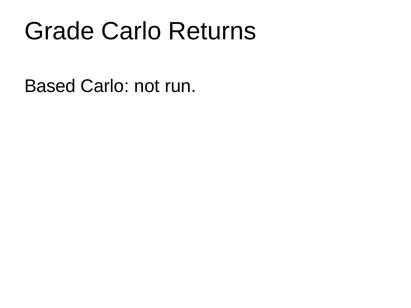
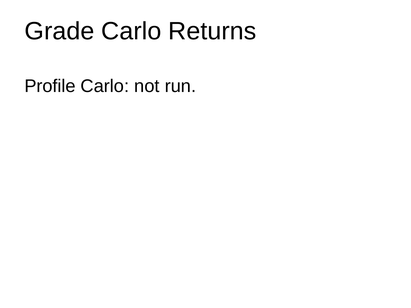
Based: Based -> Profile (50, 86)
